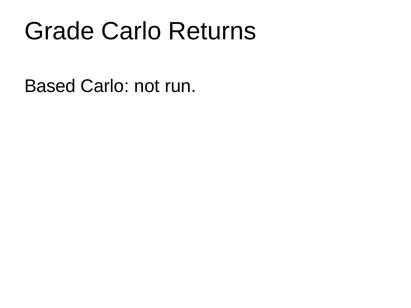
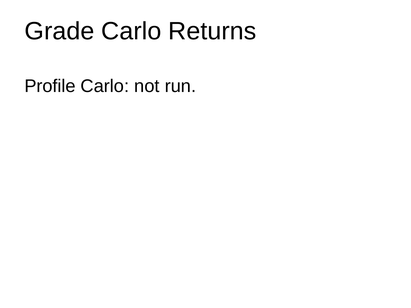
Based: Based -> Profile (50, 86)
